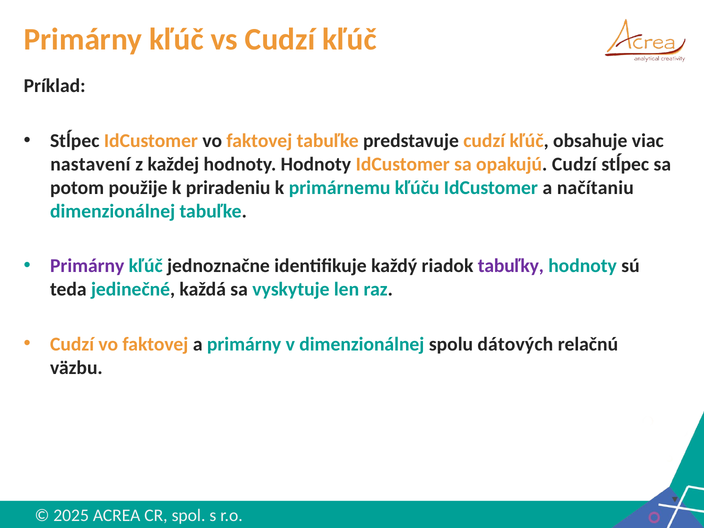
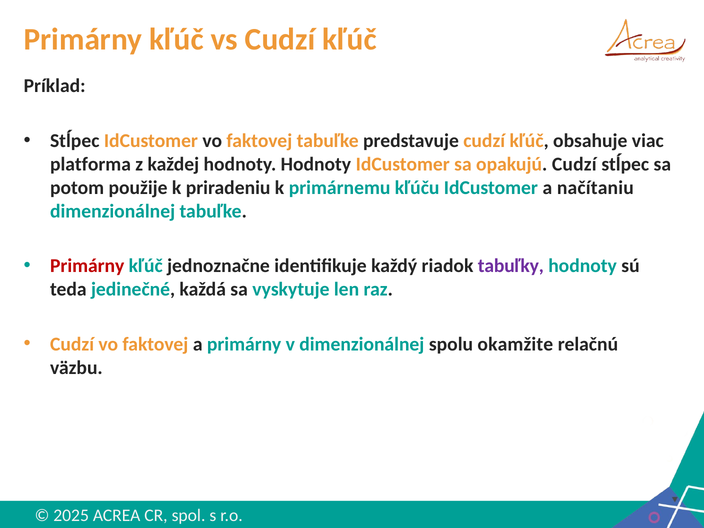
nastavení: nastavení -> platforma (90, 164)
Primárny colour: purple -> red (87, 266)
dátových: dátových -> okamžite (515, 344)
